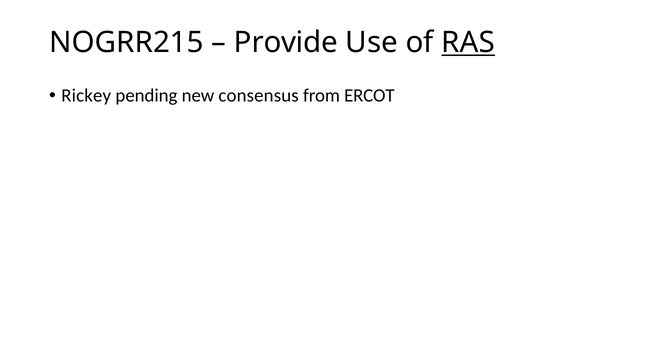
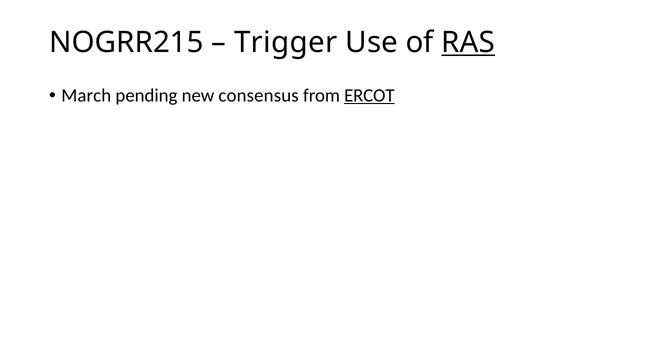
Provide: Provide -> Trigger (286, 42)
Rickey: Rickey -> March (86, 96)
ERCOT underline: none -> present (369, 96)
